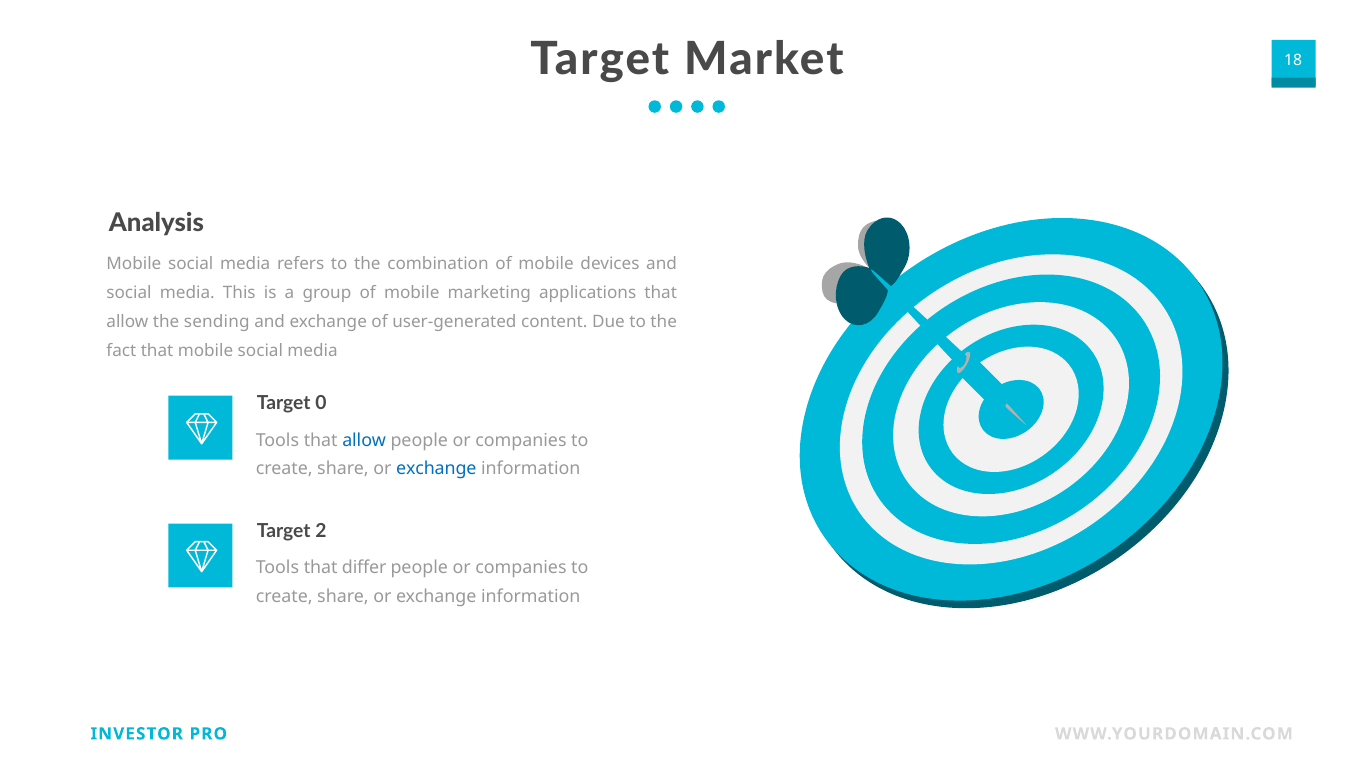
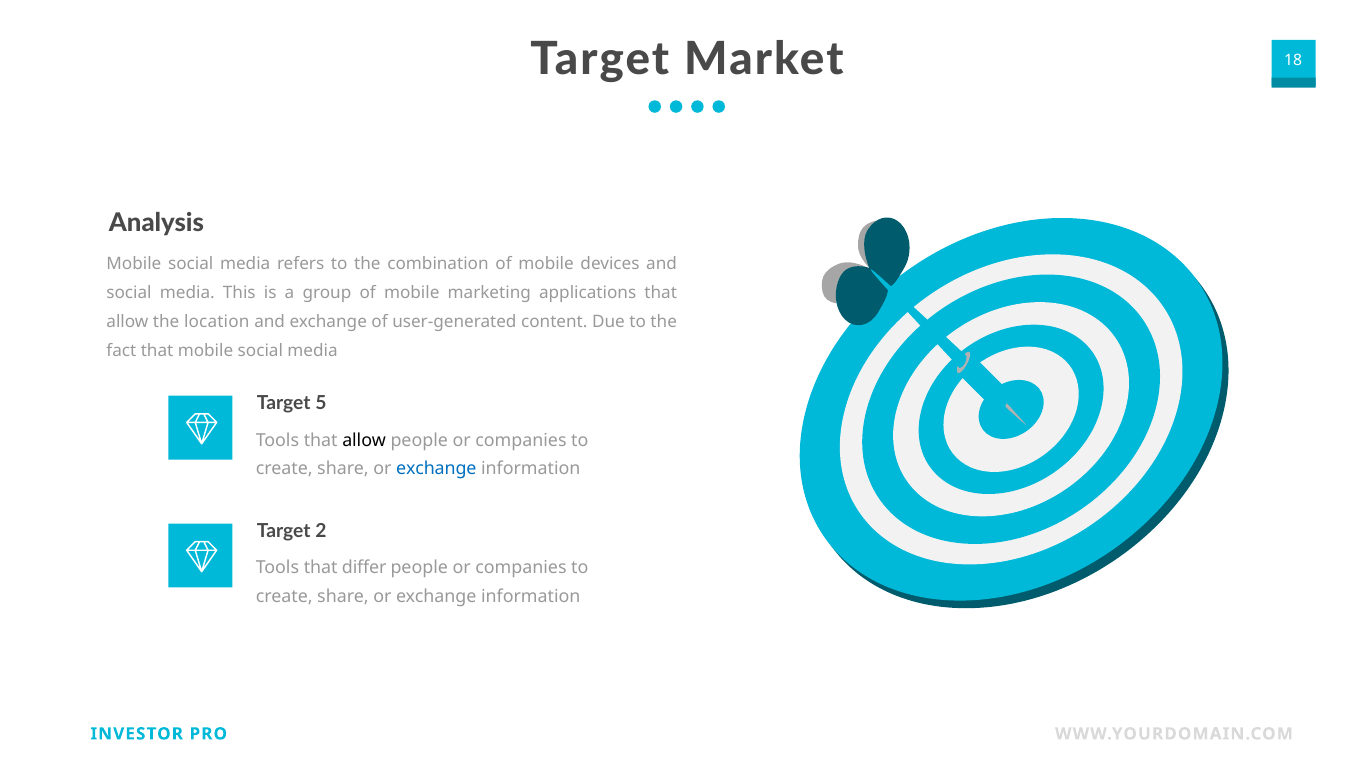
sending: sending -> location (217, 322)
0: 0 -> 5 (321, 404)
allow colour: blue -> black (364, 440)
